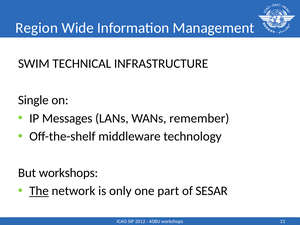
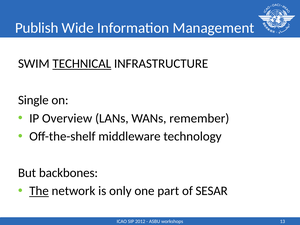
Region: Region -> Publish (37, 28)
TECHNICAL underline: none -> present (82, 64)
Messages: Messages -> Overview (67, 118)
But workshops: workshops -> backbones (68, 173)
